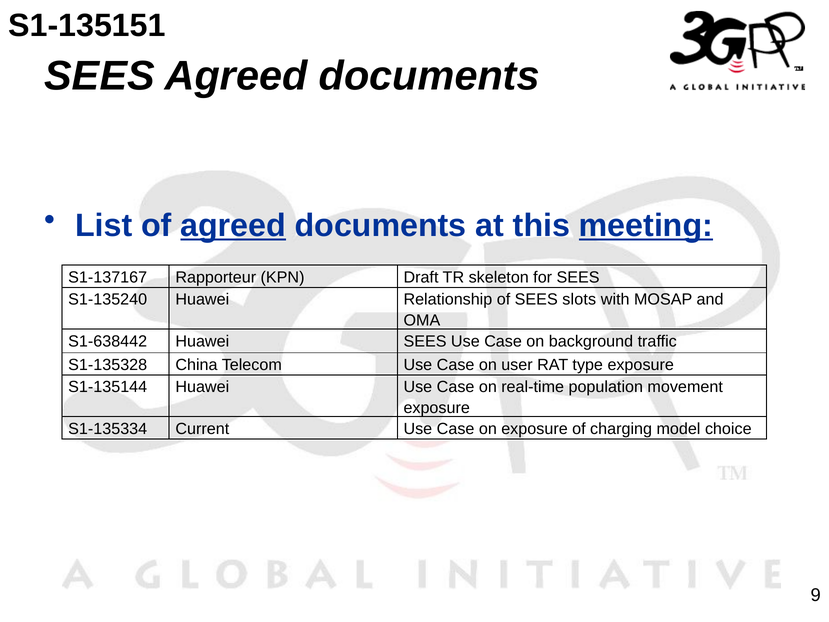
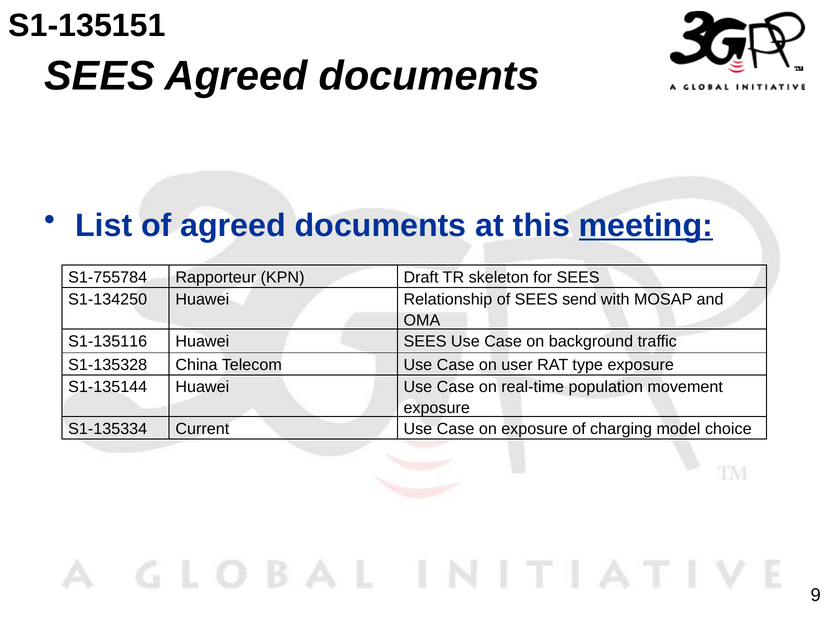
agreed underline: present -> none (233, 225)
S1-137167: S1-137167 -> S1-755784 (108, 277)
S1-135240: S1-135240 -> S1-134250 (108, 299)
slots: slots -> send (579, 299)
S1-638442: S1-638442 -> S1-135116 (108, 341)
